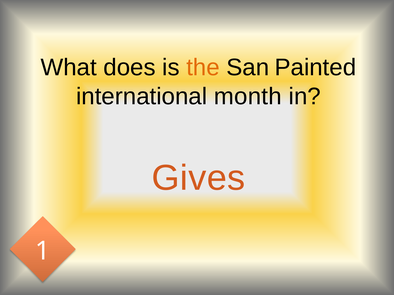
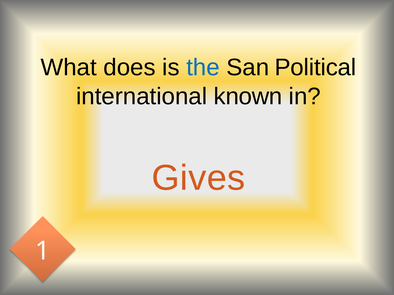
the colour: orange -> blue (203, 68)
Painted: Painted -> Political (315, 68)
month: month -> known (248, 97)
